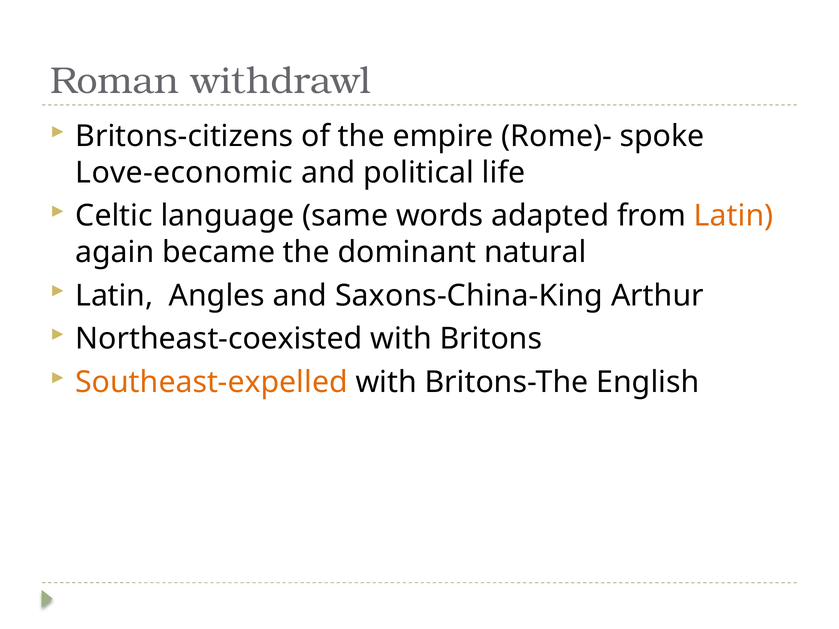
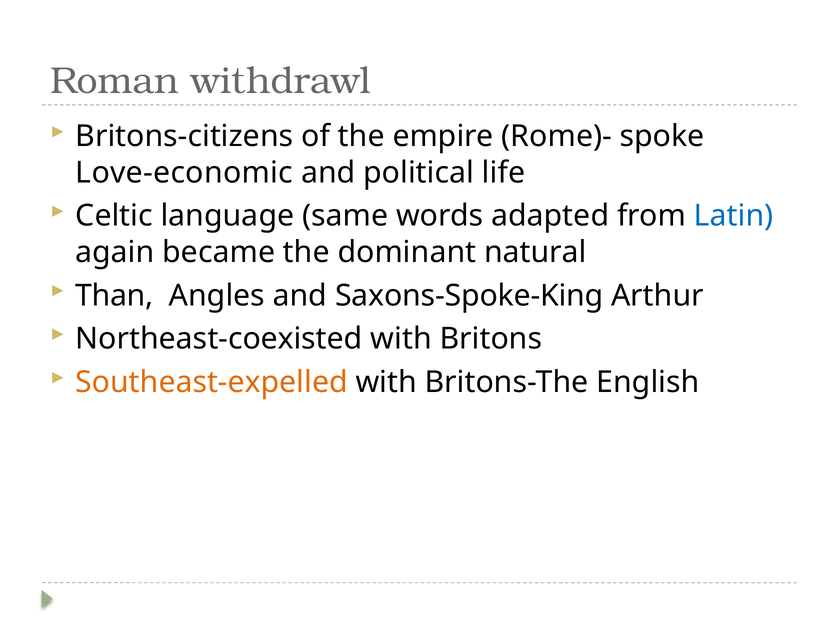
Latin colour: orange -> blue (734, 216)
Latin: Latin -> Than (114, 296)
Saxons-China-King: Saxons-China-King -> Saxons-Spoke-King (469, 296)
